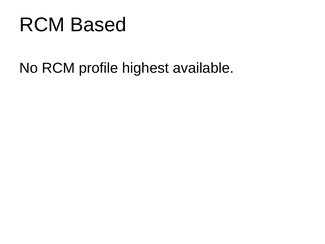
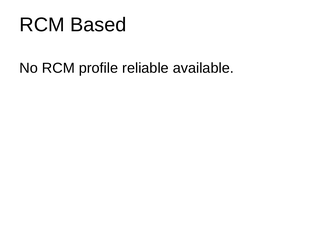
highest: highest -> reliable (145, 68)
